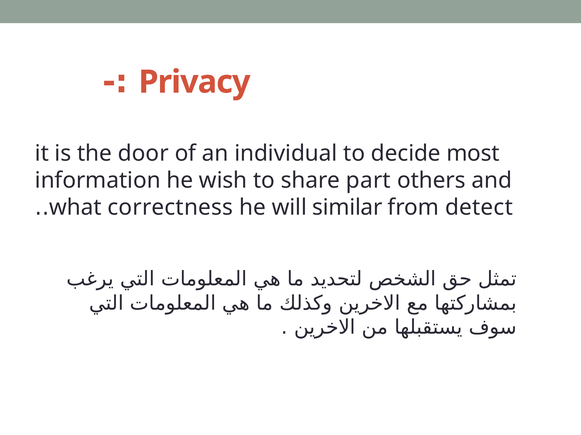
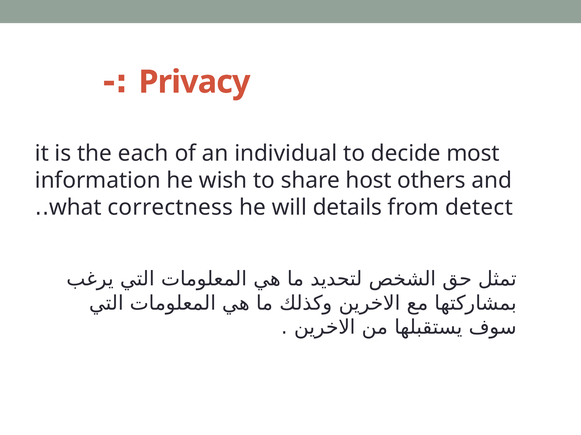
door: door -> each (143, 154)
part: part -> host (369, 181)
similar: similar -> details (347, 208)
